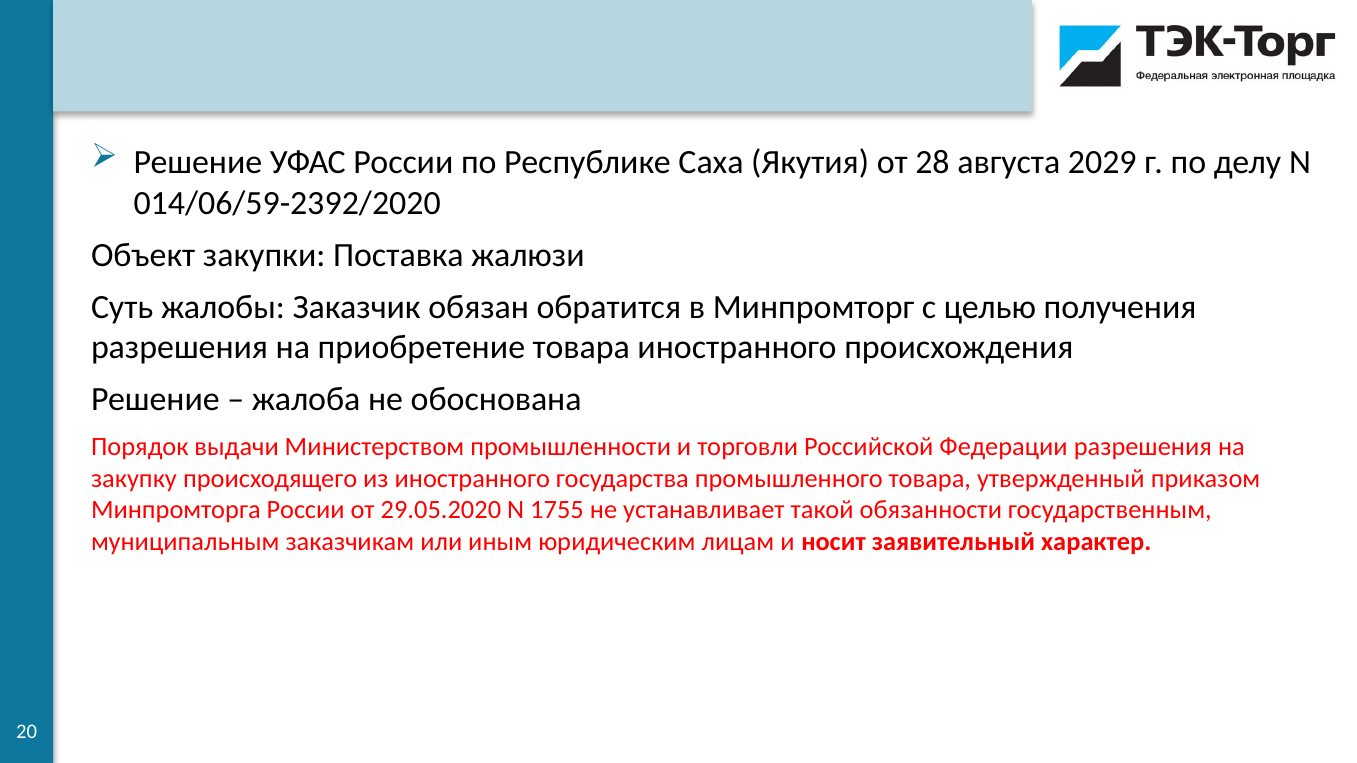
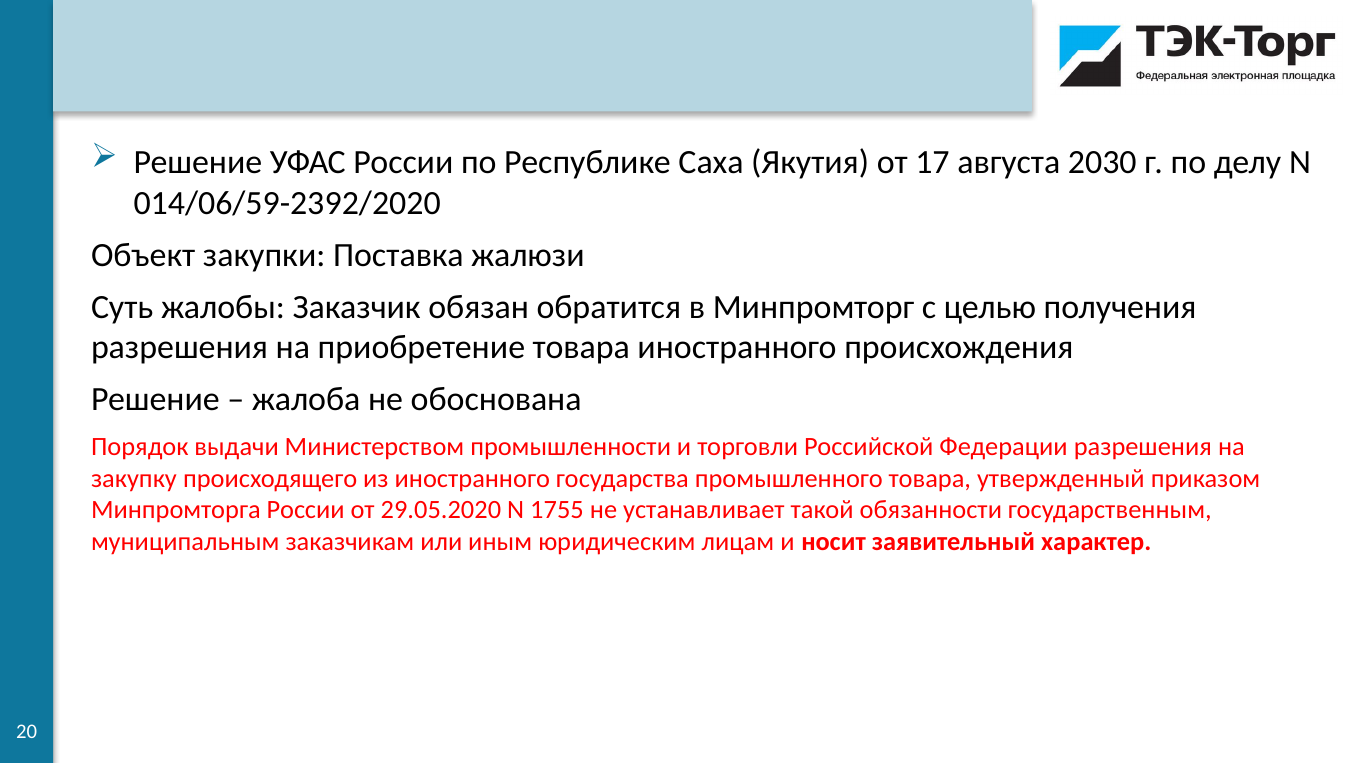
28: 28 -> 17 (932, 162)
2029: 2029 -> 2030 (1102, 162)
